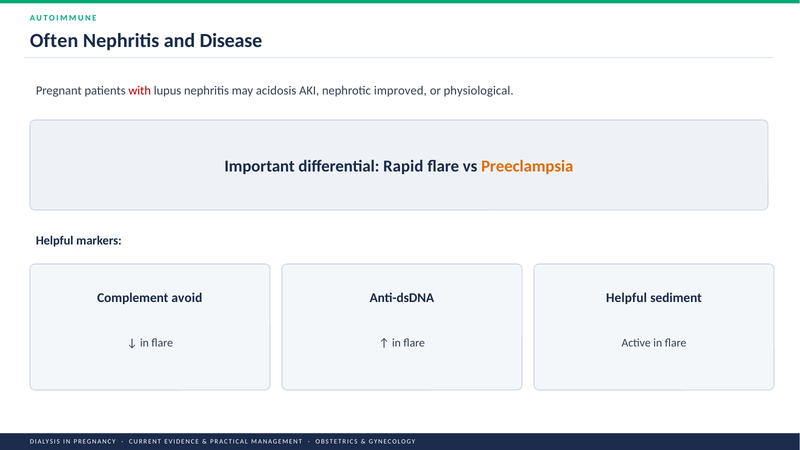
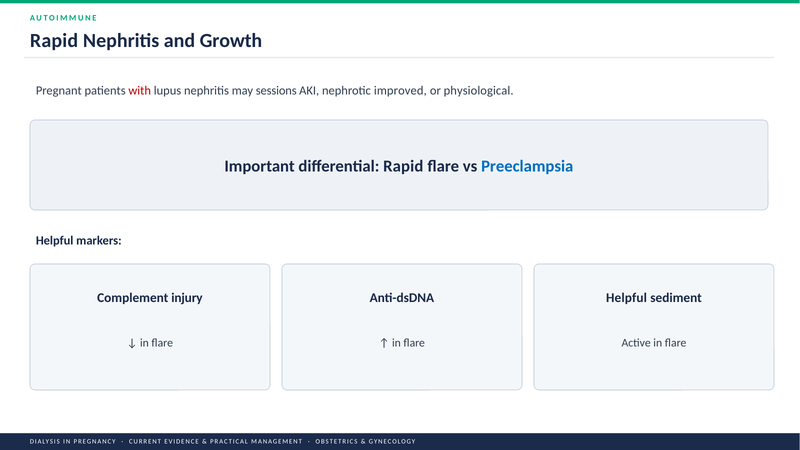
Often: Often -> Rapid (54, 41)
Disease: Disease -> Growth (231, 41)
acidosis: acidosis -> sessions (276, 91)
Preeclampsia colour: orange -> blue (527, 166)
avoid: avoid -> injury (187, 298)
